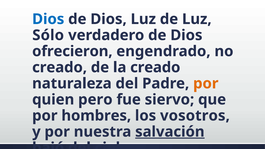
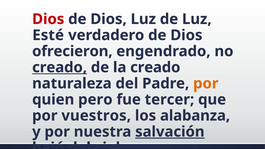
Dios colour: blue -> red (48, 19)
Sólo: Sólo -> Esté (48, 35)
creado underline: none -> present (60, 67)
siervo: siervo -> tercer (169, 100)
hombres: hombres -> vuestros (96, 116)
vosotros: vosotros -> alabanza (195, 116)
